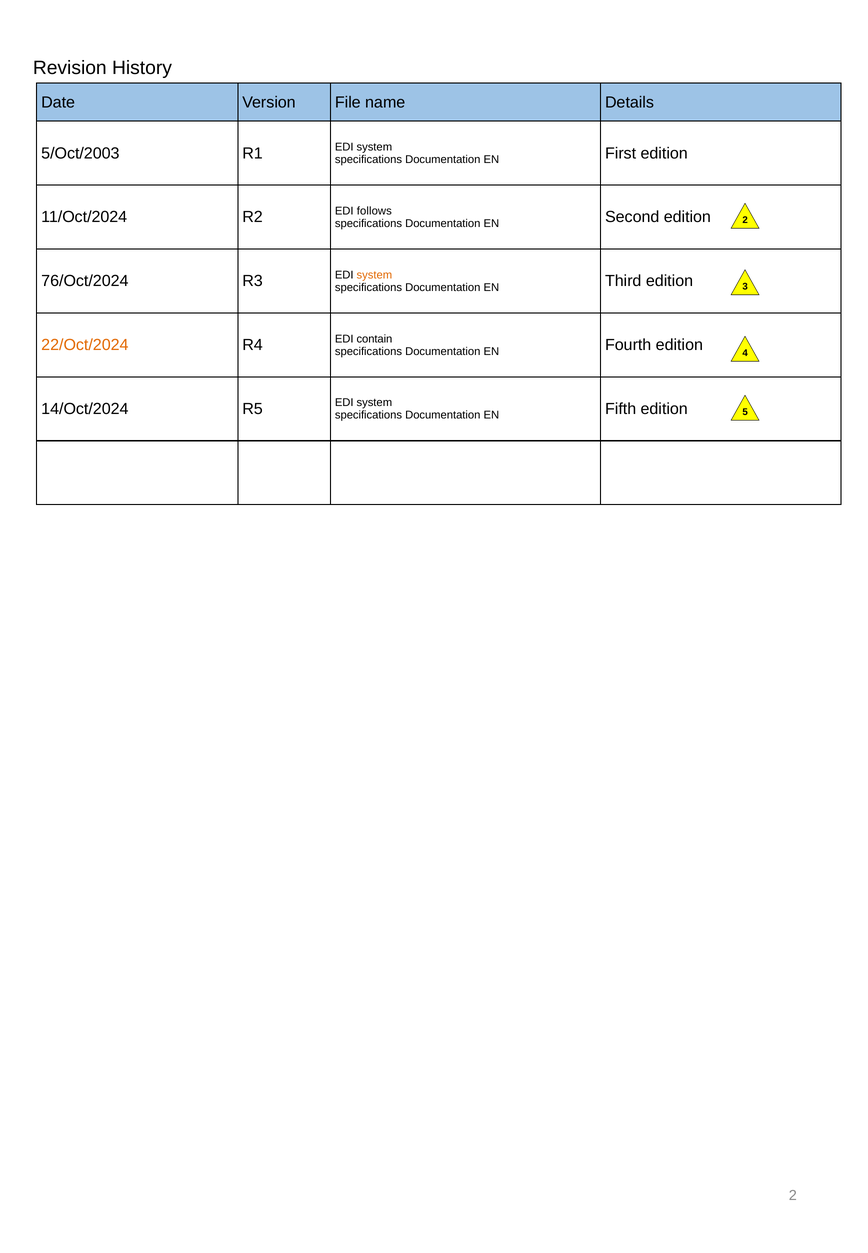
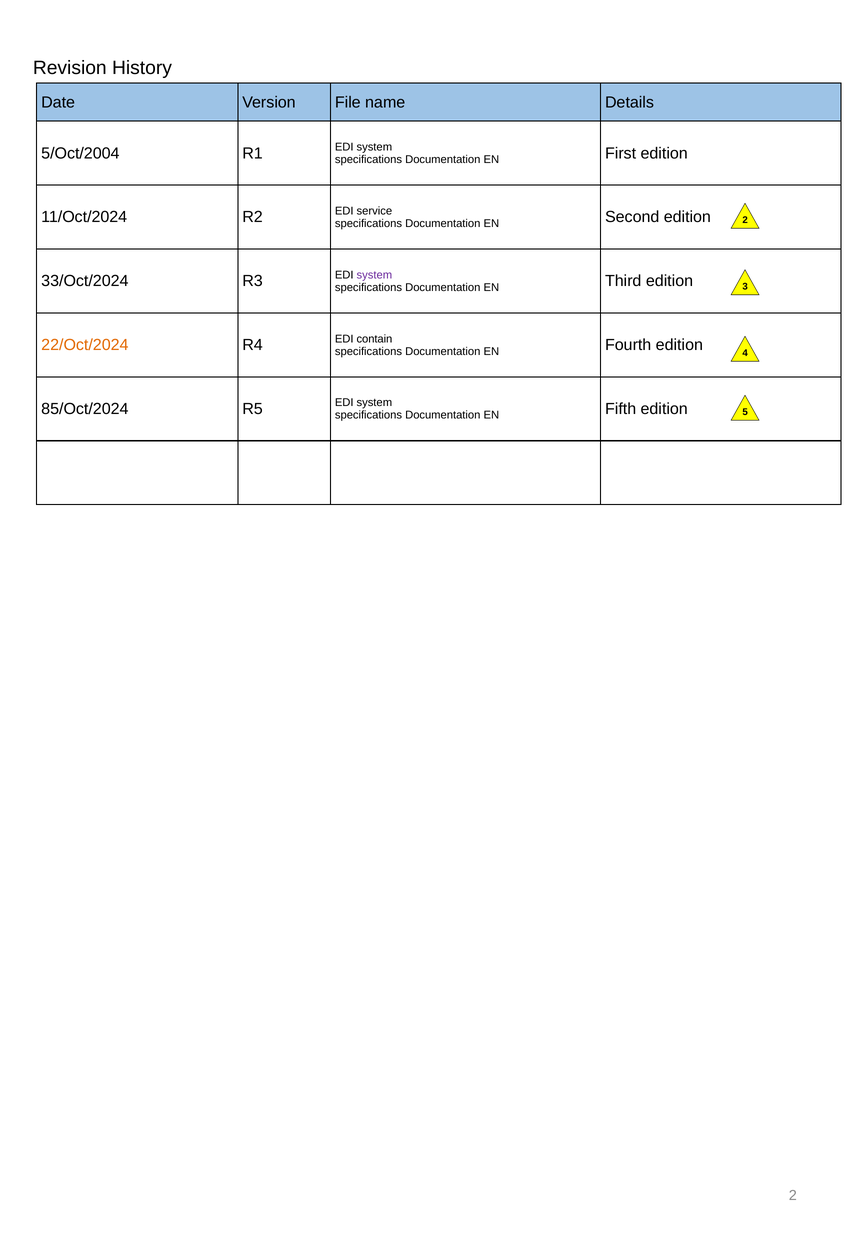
5/Oct/2003: 5/Oct/2003 -> 5/Oct/2004 (80, 153)
follows: follows -> service (374, 211)
76/Oct/2024: 76/Oct/2024 -> 33/Oct/2024 (85, 281)
system colour: orange -> purple (374, 275)
14/Oct/2024: 14/Oct/2024 -> 85/Oct/2024 (85, 409)
